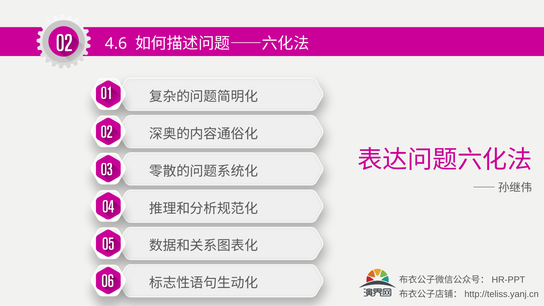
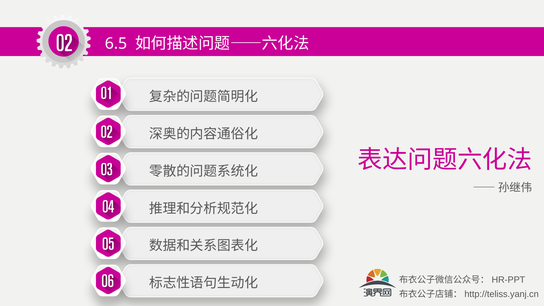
4.6: 4.6 -> 6.5 (116, 43)
